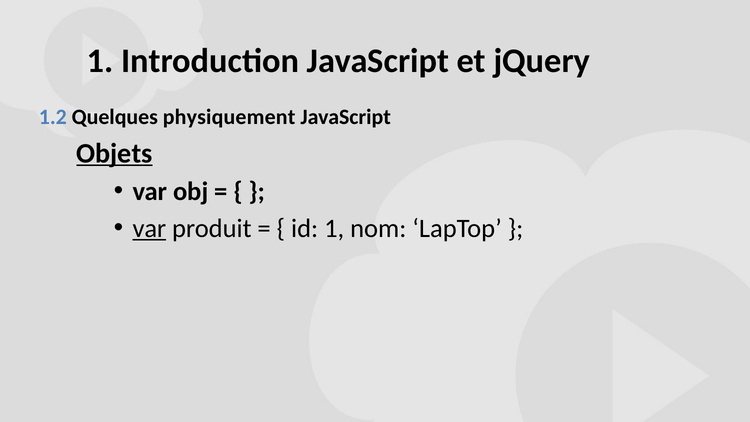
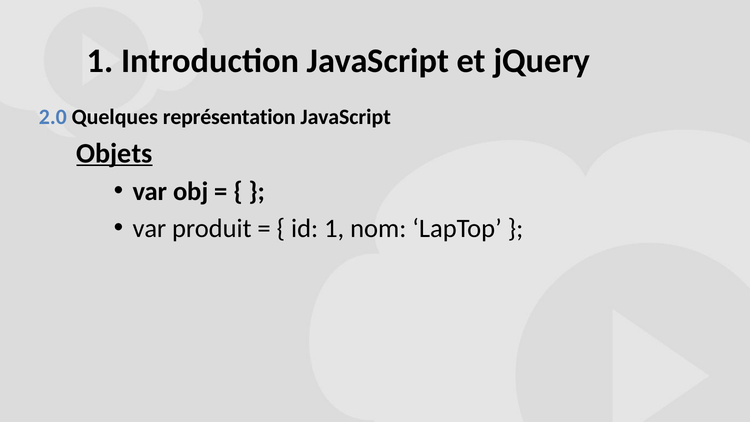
1.2: 1.2 -> 2.0 (53, 117)
physiquement: physiquement -> représentation (229, 117)
var underline: present -> none (149, 228)
